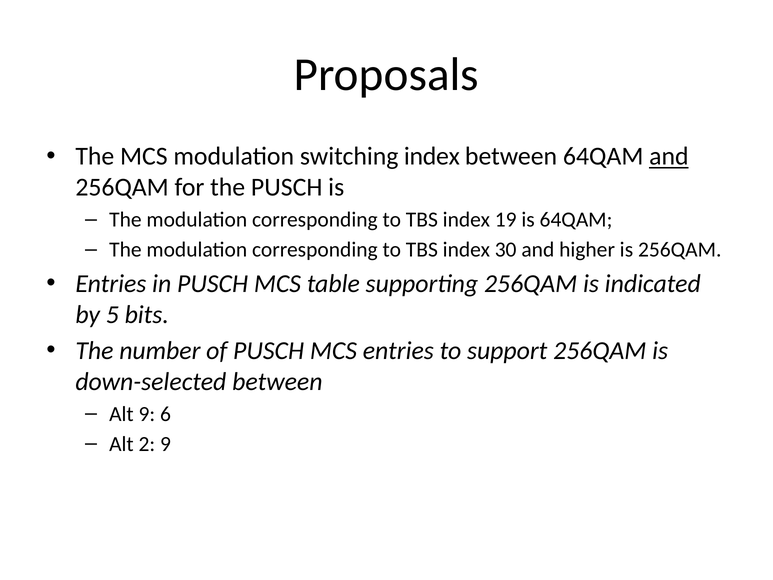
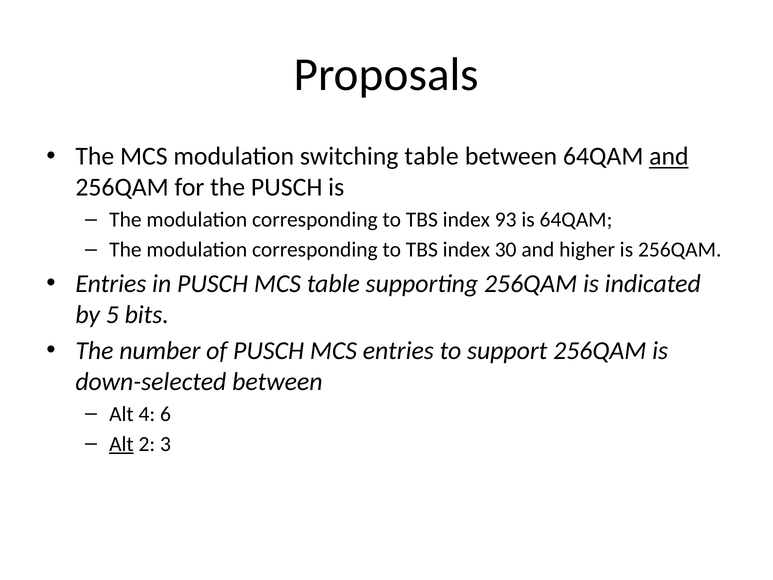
switching index: index -> table (432, 156)
19: 19 -> 93 (506, 220)
Alt 9: 9 -> 4 (147, 414)
Alt underline: none -> present (121, 444)
2 9: 9 -> 3 (165, 444)
